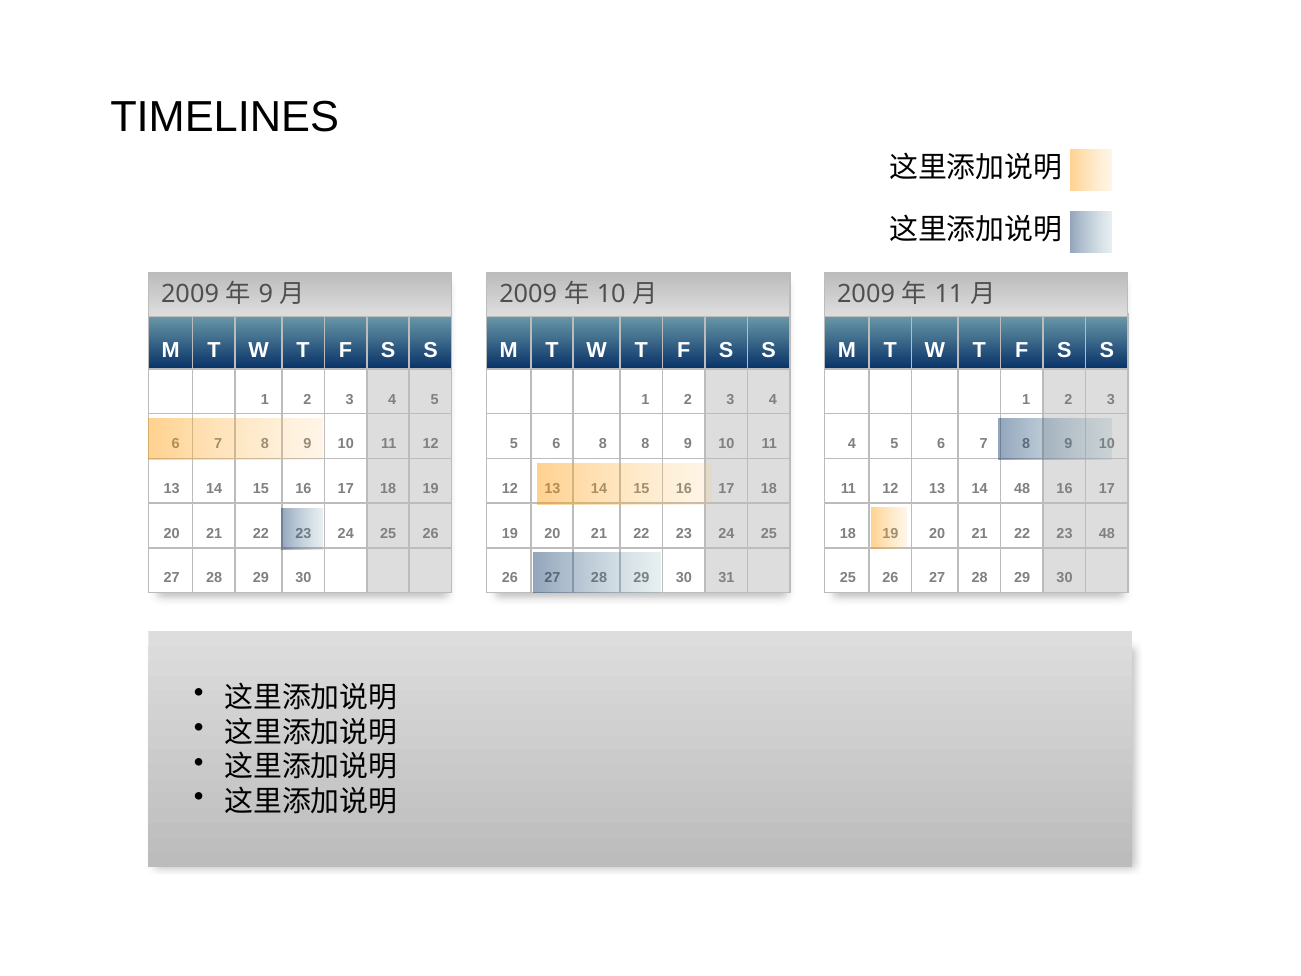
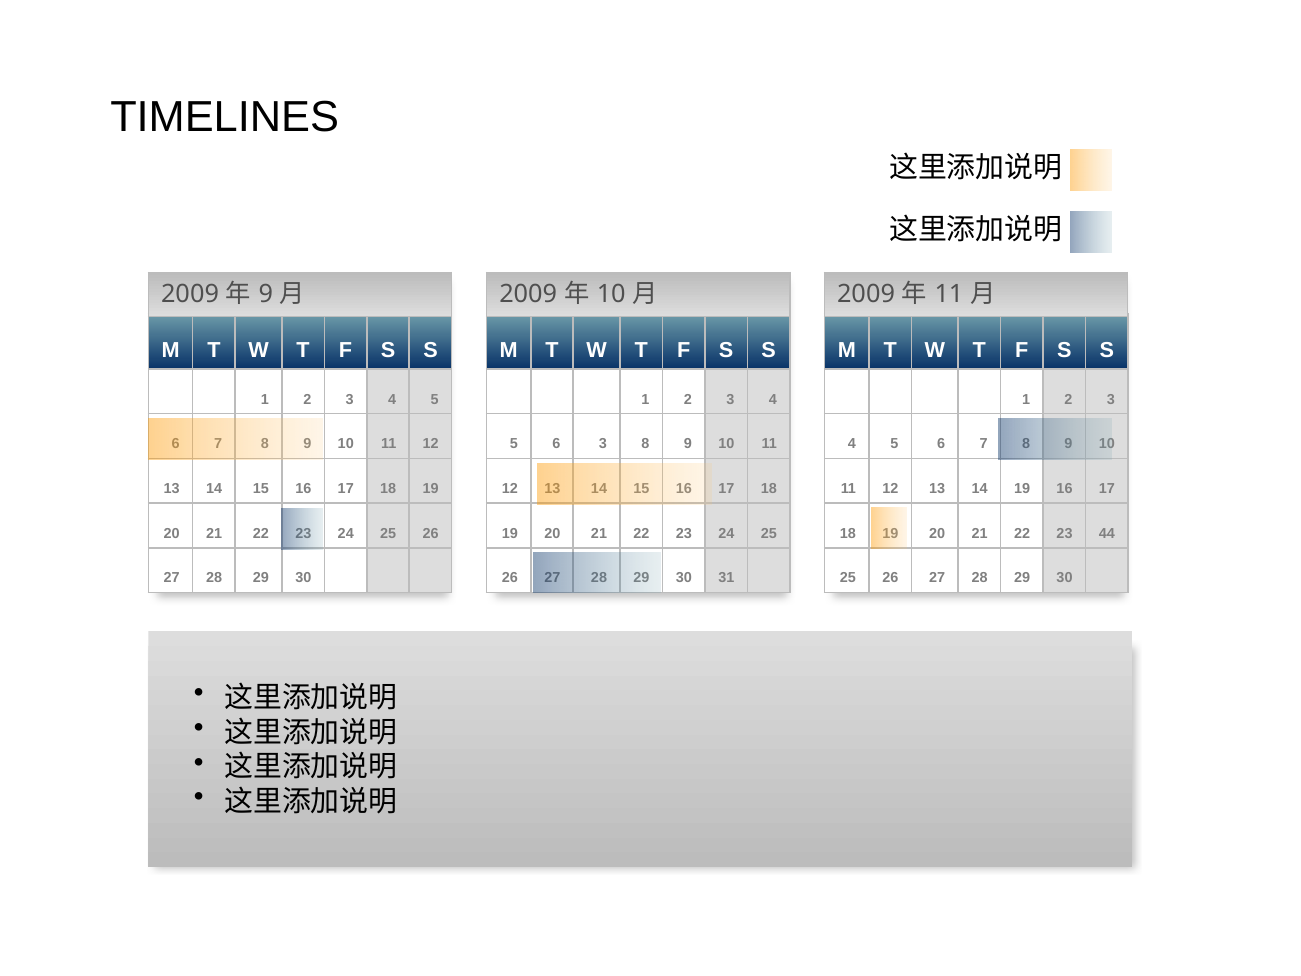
6 8: 8 -> 3 (603, 444)
14 48: 48 -> 19 (1022, 489)
23 48: 48 -> 44 (1107, 533)
